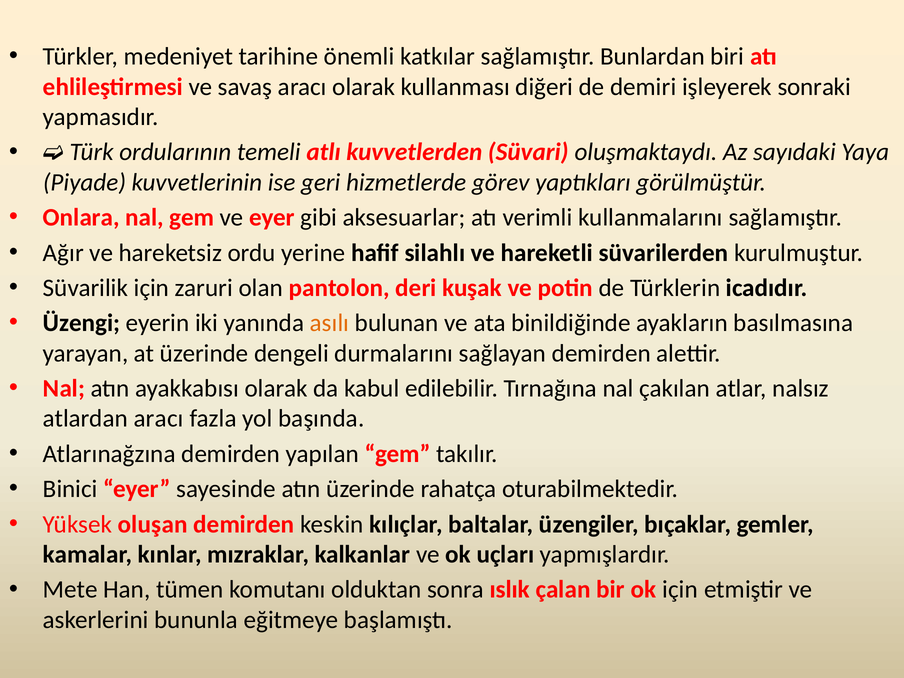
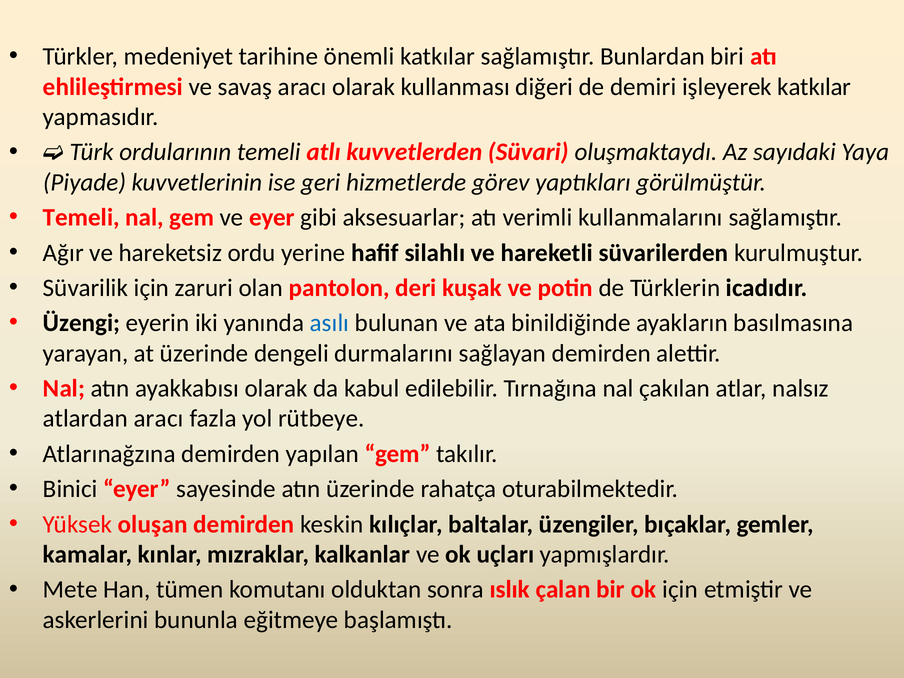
işleyerek sonraki: sonraki -> katkılar (814, 87)
Onlara: Onlara -> Temeli (81, 218)
asılı colour: orange -> blue (330, 323)
başında: başında -> rütbeye (321, 419)
